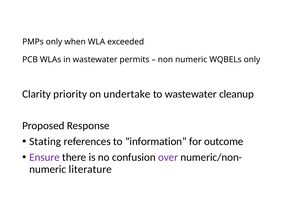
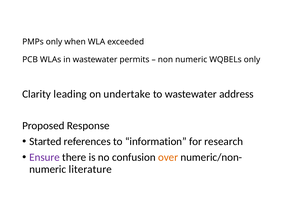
priority: priority -> leading (70, 94)
cleanup: cleanup -> address (236, 94)
Stating: Stating -> Started (45, 142)
outcome: outcome -> research (224, 142)
over colour: purple -> orange (168, 158)
